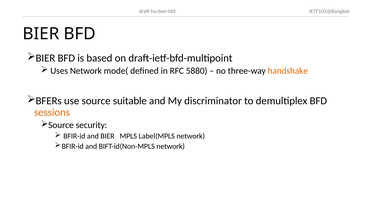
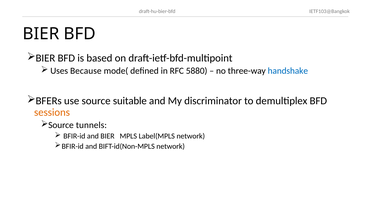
Uses Network: Network -> Because (86, 71)
handshake colour: orange -> blue (288, 71)
security: security -> tunnels (91, 125)
